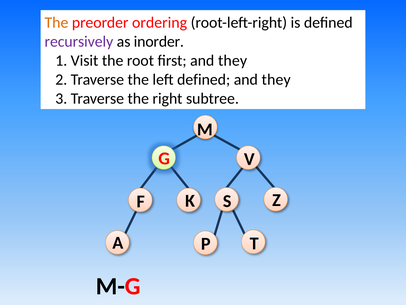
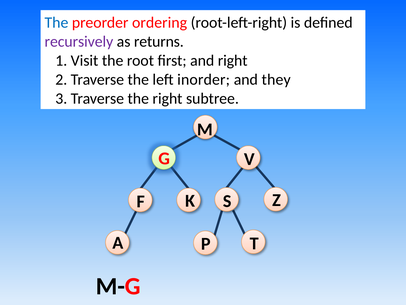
The colour: orange -> blue (56, 23)
inorder: inorder -> returns (159, 42)
first and they: they -> right (233, 61)
left defined: defined -> inorder (204, 80)
